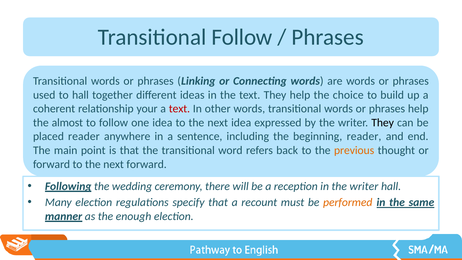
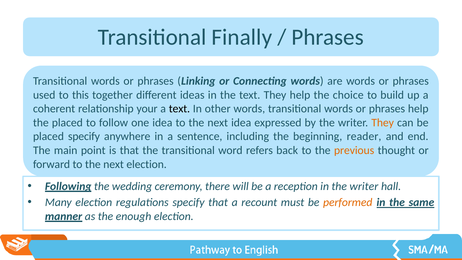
Transitional Follow: Follow -> Finally (242, 37)
to hall: hall -> this (80, 95)
text colour: red -> black (179, 109)
the almost: almost -> placed (67, 123)
They colour: black -> orange (383, 123)
placed reader: reader -> specify (84, 136)
next forward: forward -> election (147, 164)
